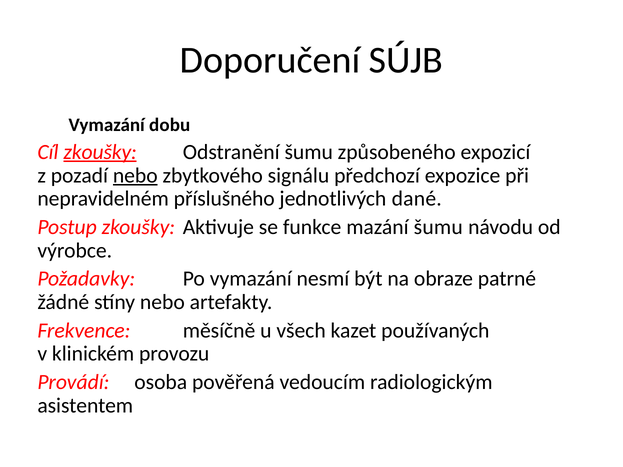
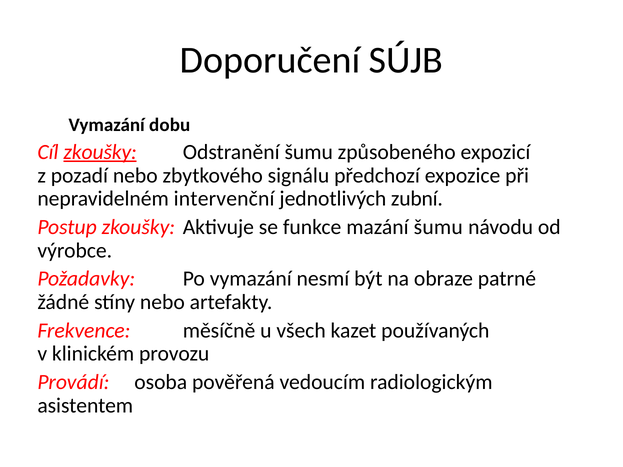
nebo underline: present -> none (135, 176)
příslušného: příslušného -> intervenční (224, 199)
dané: dané -> zubní (417, 199)
